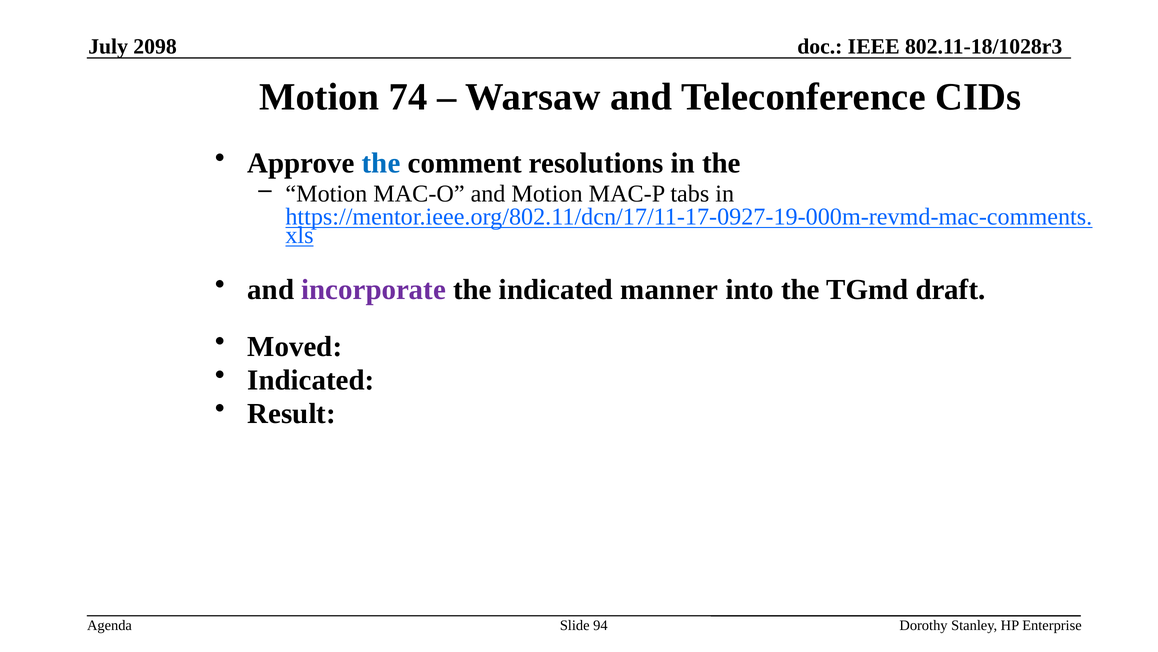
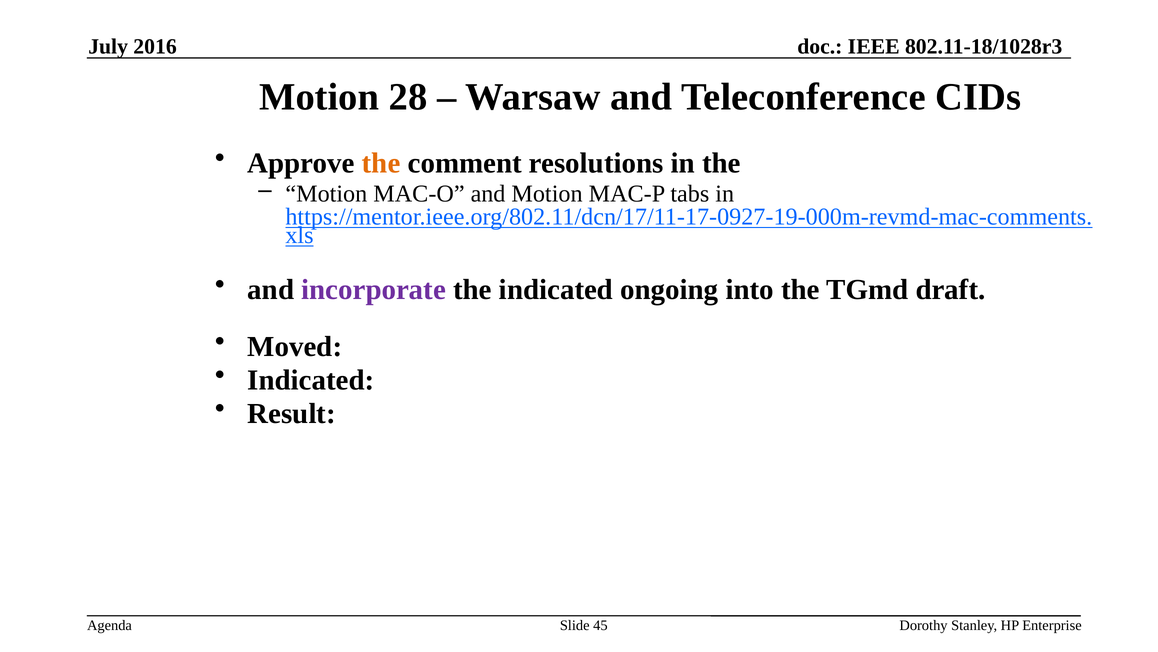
2098: 2098 -> 2016 (155, 46)
74: 74 -> 28 (408, 97)
the colour: blue -> orange (381, 163)
manner: manner -> ongoing (669, 289)
94: 94 -> 45 (600, 625)
